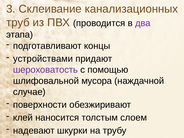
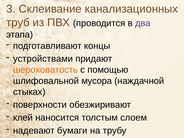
шероховатость colour: purple -> orange (45, 70)
случае: случае -> стыках (29, 92)
шкурки: шкурки -> бумаги (72, 131)
